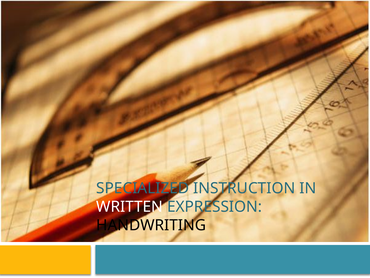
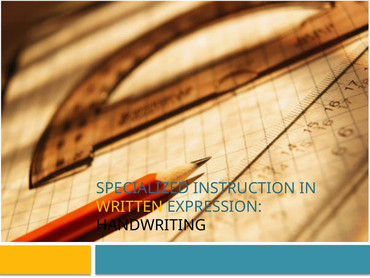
WRITTEN colour: white -> yellow (130, 206)
